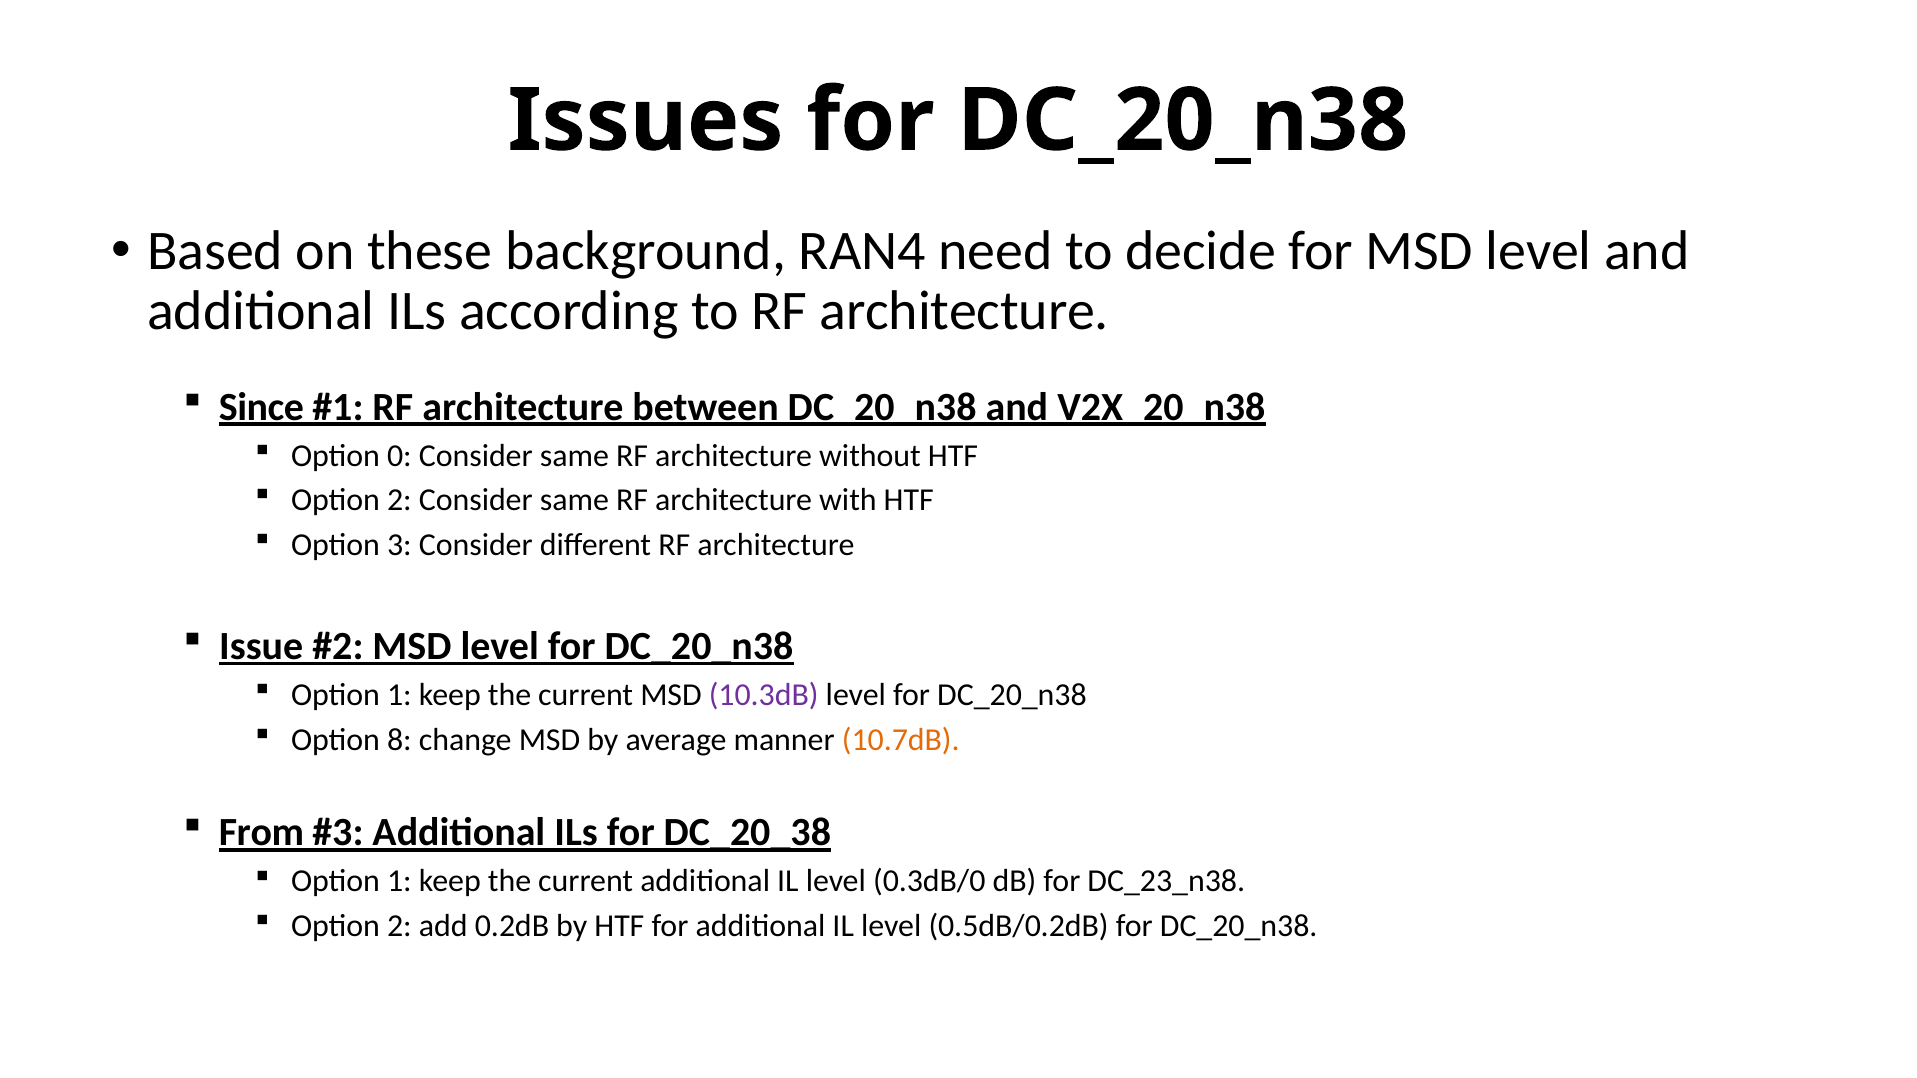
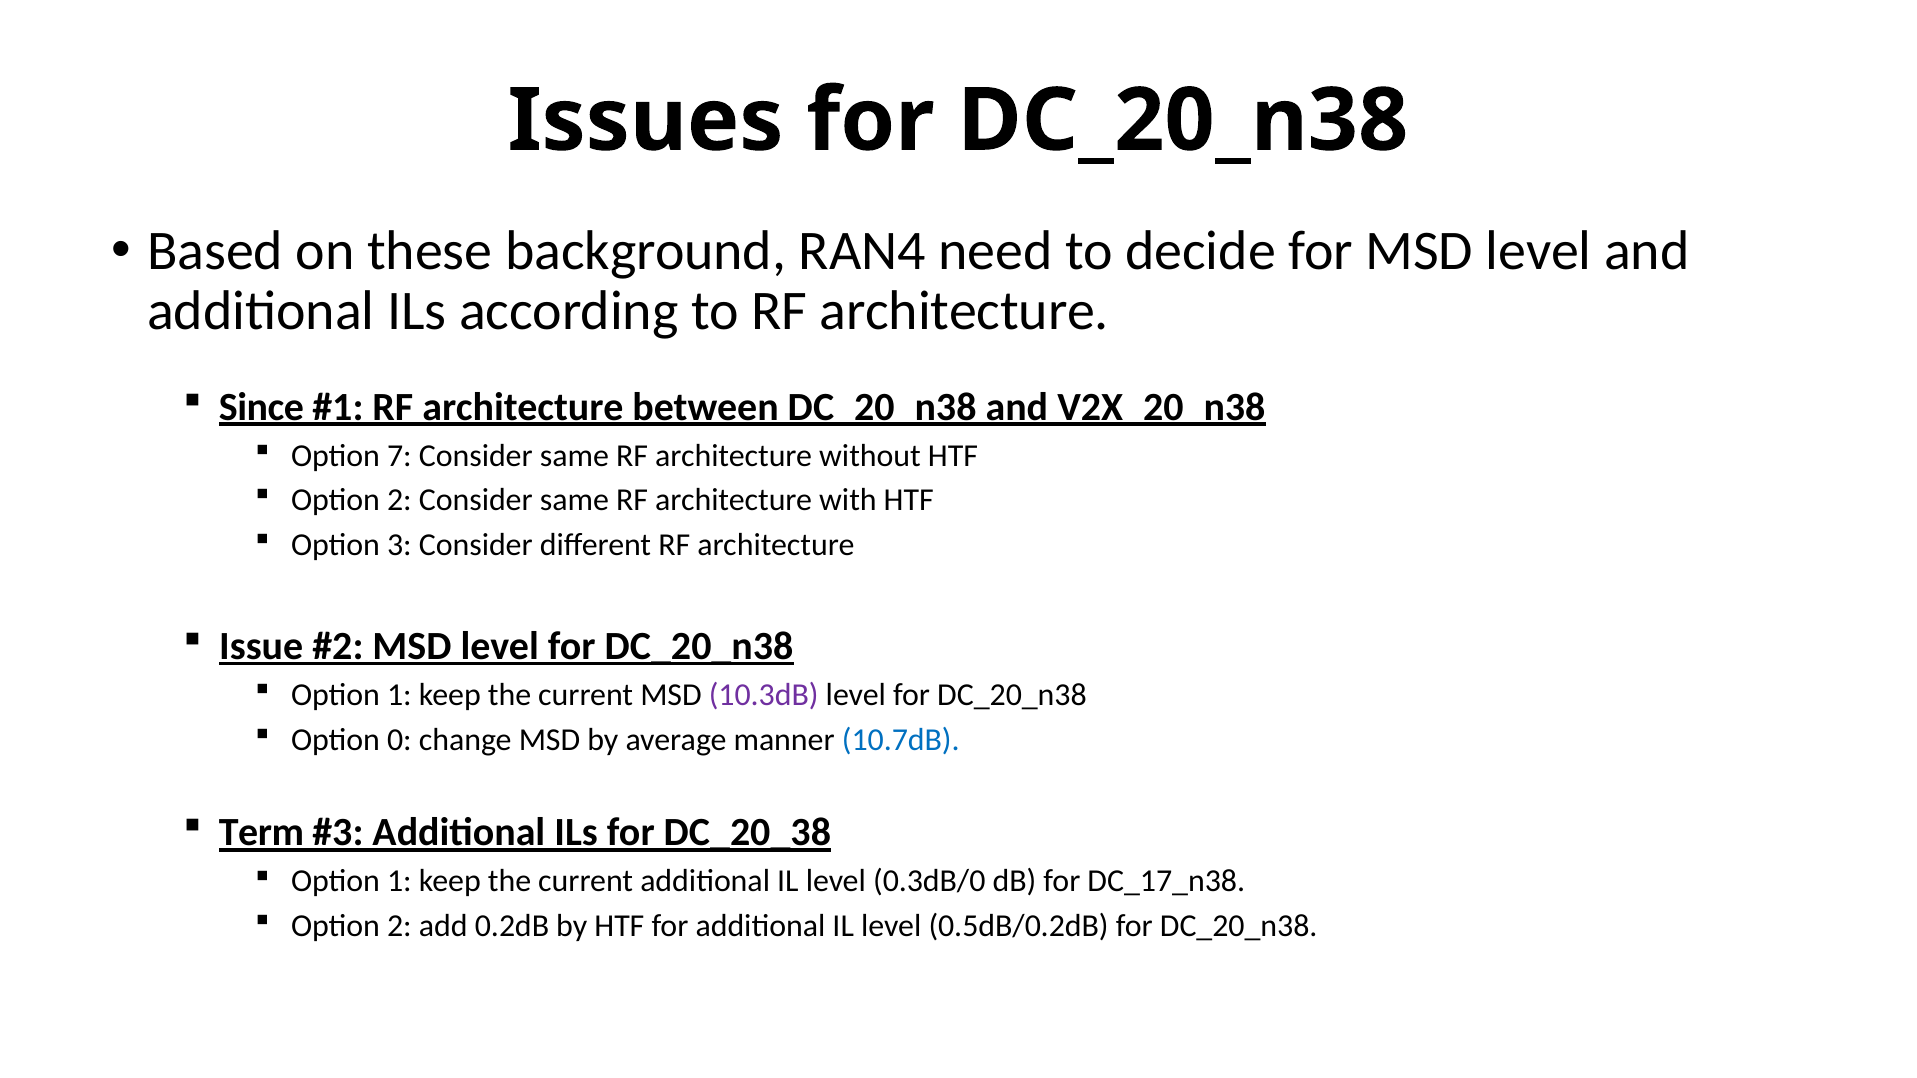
0: 0 -> 7 (399, 456)
8: 8 -> 0 (399, 740)
10.7dB colour: orange -> blue (901, 740)
From: From -> Term (261, 833)
DC_23_n38: DC_23_n38 -> DC_17_n38 (1166, 882)
